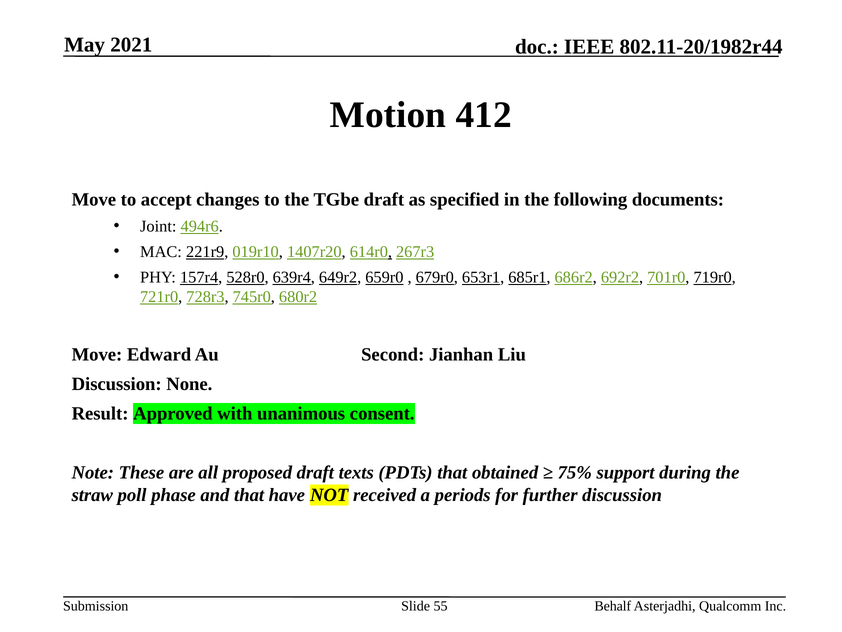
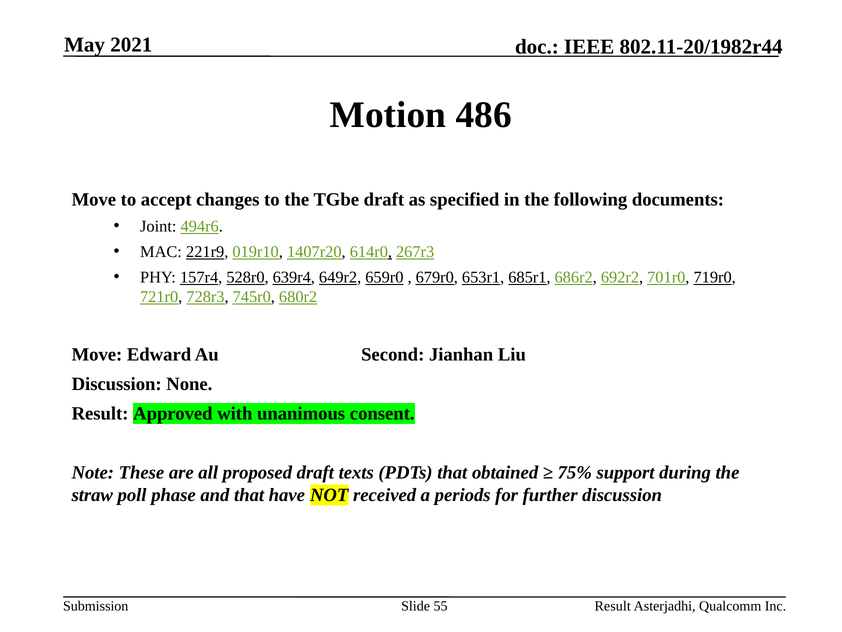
412: 412 -> 486 (484, 115)
Behalf: Behalf -> Result (613, 606)
